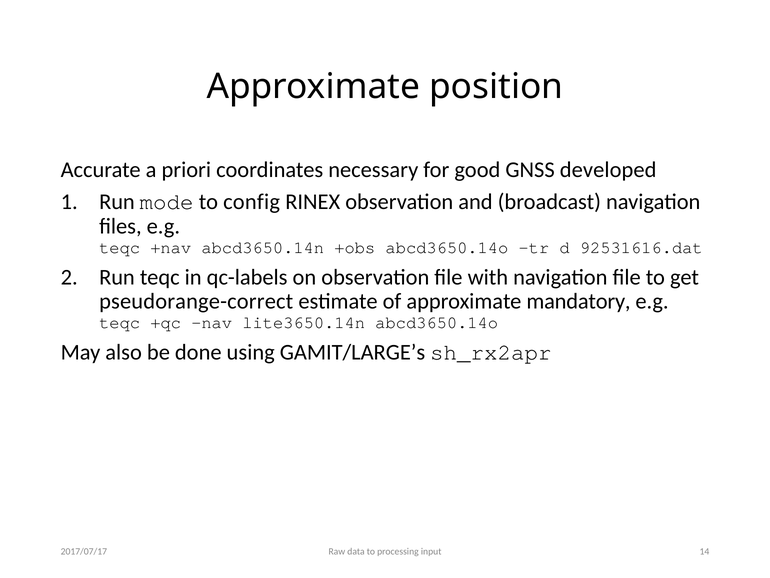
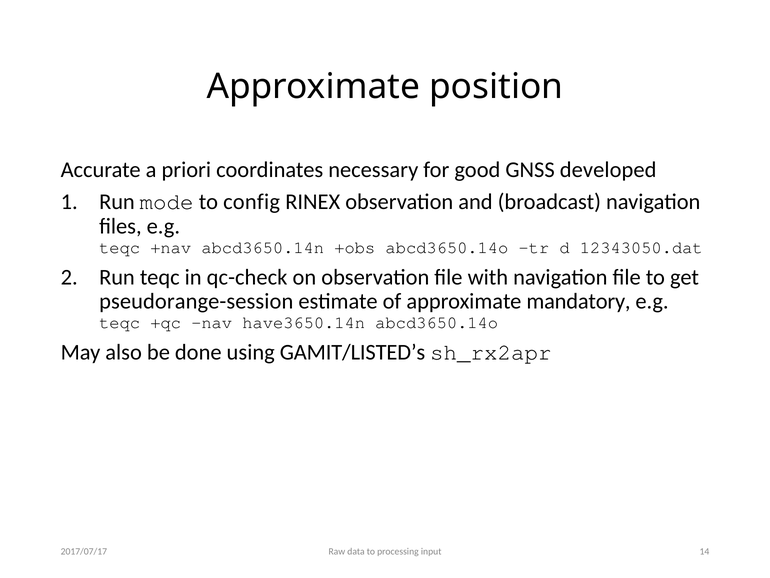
92531616.dat: 92531616.dat -> 12343050.dat (641, 247)
qc-labels: qc-labels -> qc-check (247, 277)
pseudorange-correct: pseudorange-correct -> pseudorange-session (196, 301)
lite3650.14n: lite3650.14n -> have3650.14n (304, 322)
GAMIT/LARGE’s: GAMIT/LARGE’s -> GAMIT/LISTED’s (353, 352)
